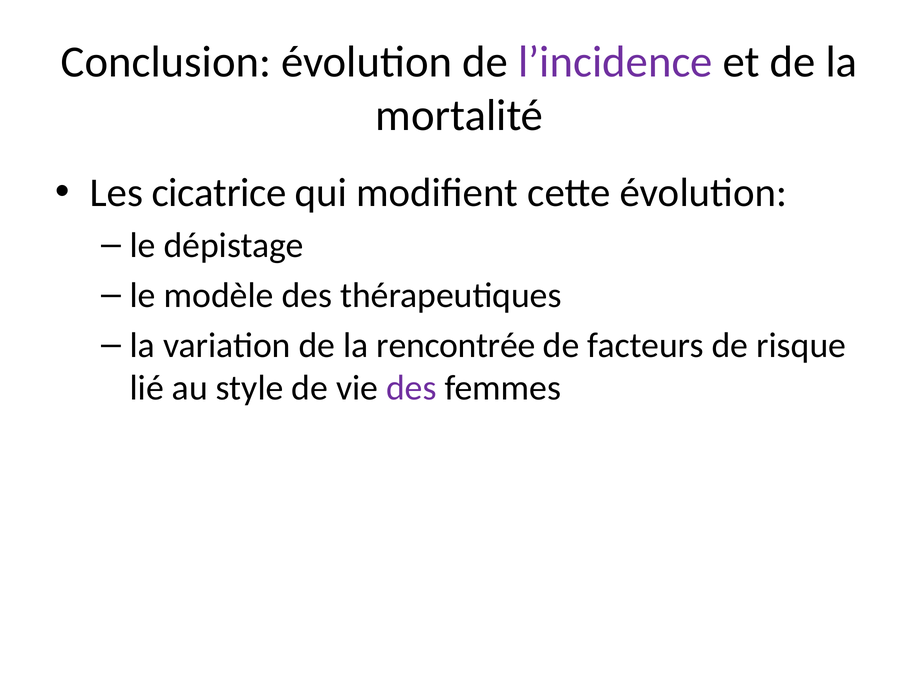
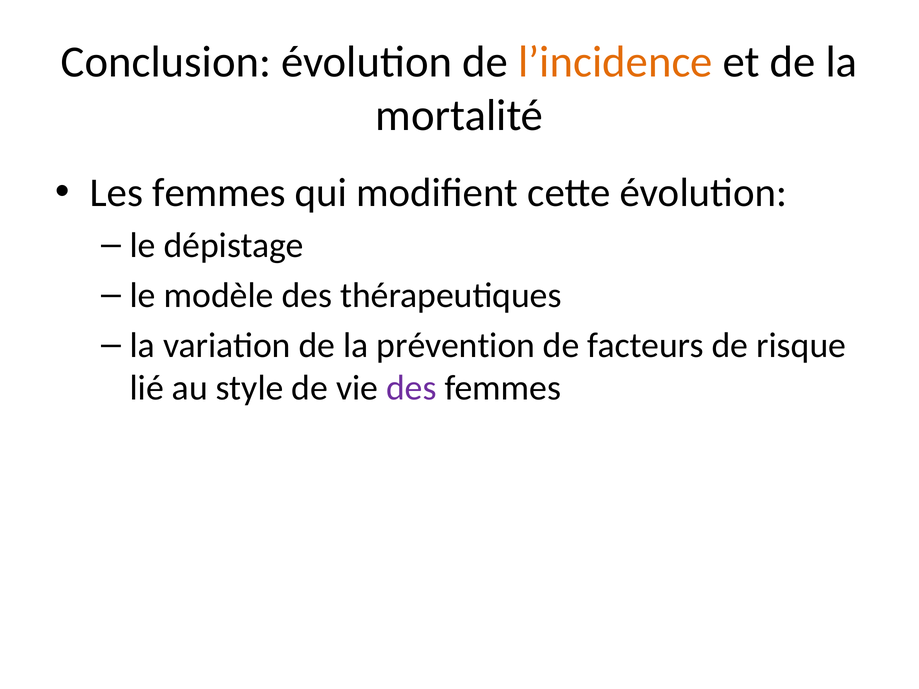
l’incidence colour: purple -> orange (615, 62)
Les cicatrice: cicatrice -> femmes (219, 193)
rencontrée: rencontrée -> prévention (456, 345)
